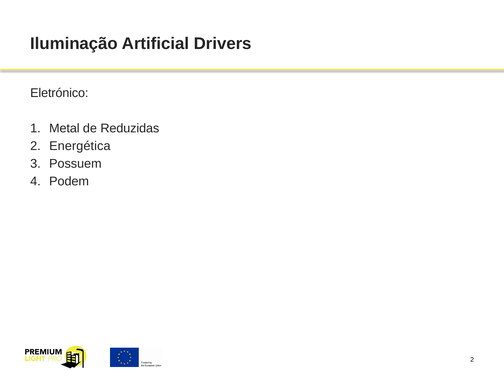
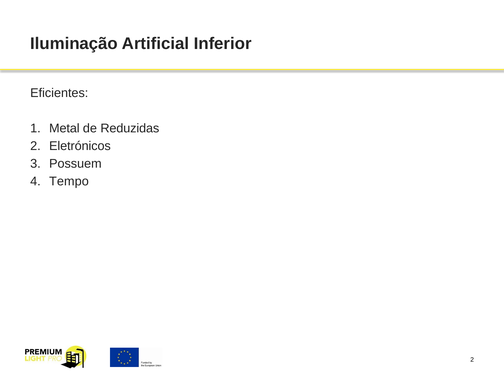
Drivers: Drivers -> Inferior (223, 43)
Eletrónico: Eletrónico -> Eficientes (59, 93)
Energética: Energética -> Eletrónicos (80, 146)
Podem: Podem -> Tempo (69, 181)
